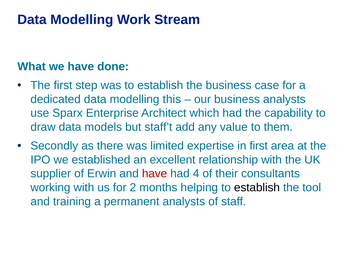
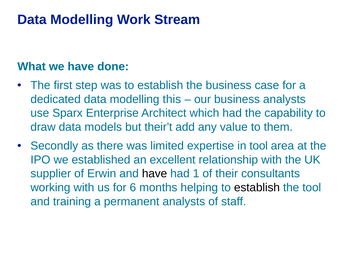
staff’t: staff’t -> their’t (158, 127)
in first: first -> tool (259, 146)
have colour: red -> black (155, 174)
4: 4 -> 1 (196, 174)
2: 2 -> 6 (133, 188)
